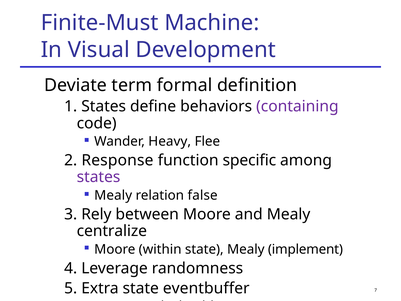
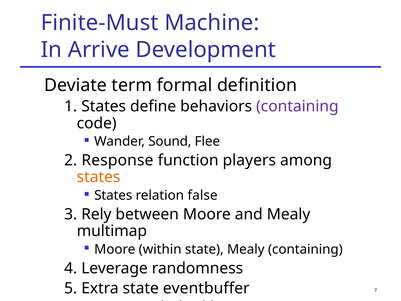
Visual: Visual -> Arrive (99, 50)
Heavy: Heavy -> Sound (170, 141)
specific: specific -> players (249, 160)
states colour: purple -> orange (99, 177)
Mealy: Mealy -> States (113, 195)
centralize: centralize -> multimap (112, 231)
Mealy implement: implement -> containing (305, 249)
